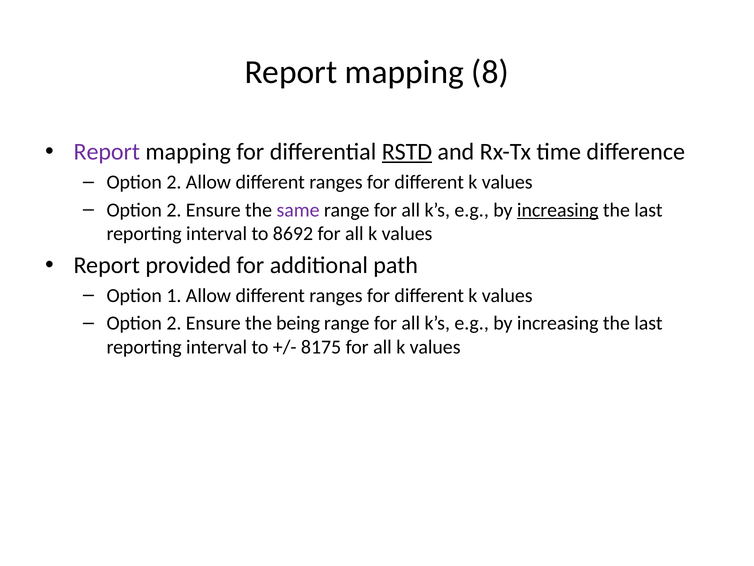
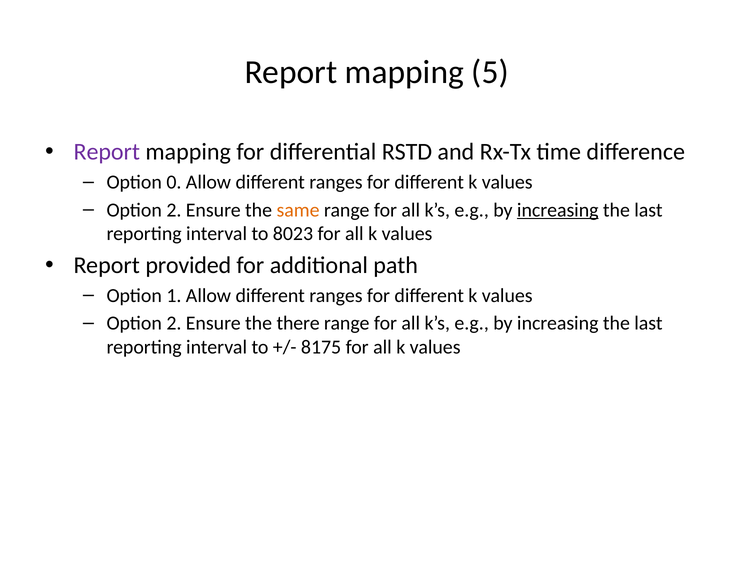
8: 8 -> 5 (490, 72)
RSTD underline: present -> none (407, 152)
2: 2 -> 0 (174, 182)
same colour: purple -> orange (298, 210)
8692: 8692 -> 8023 (293, 234)
being: being -> there (298, 323)
